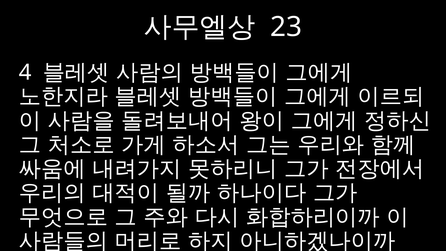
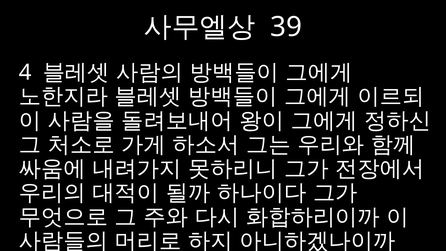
23: 23 -> 39 (286, 27)
